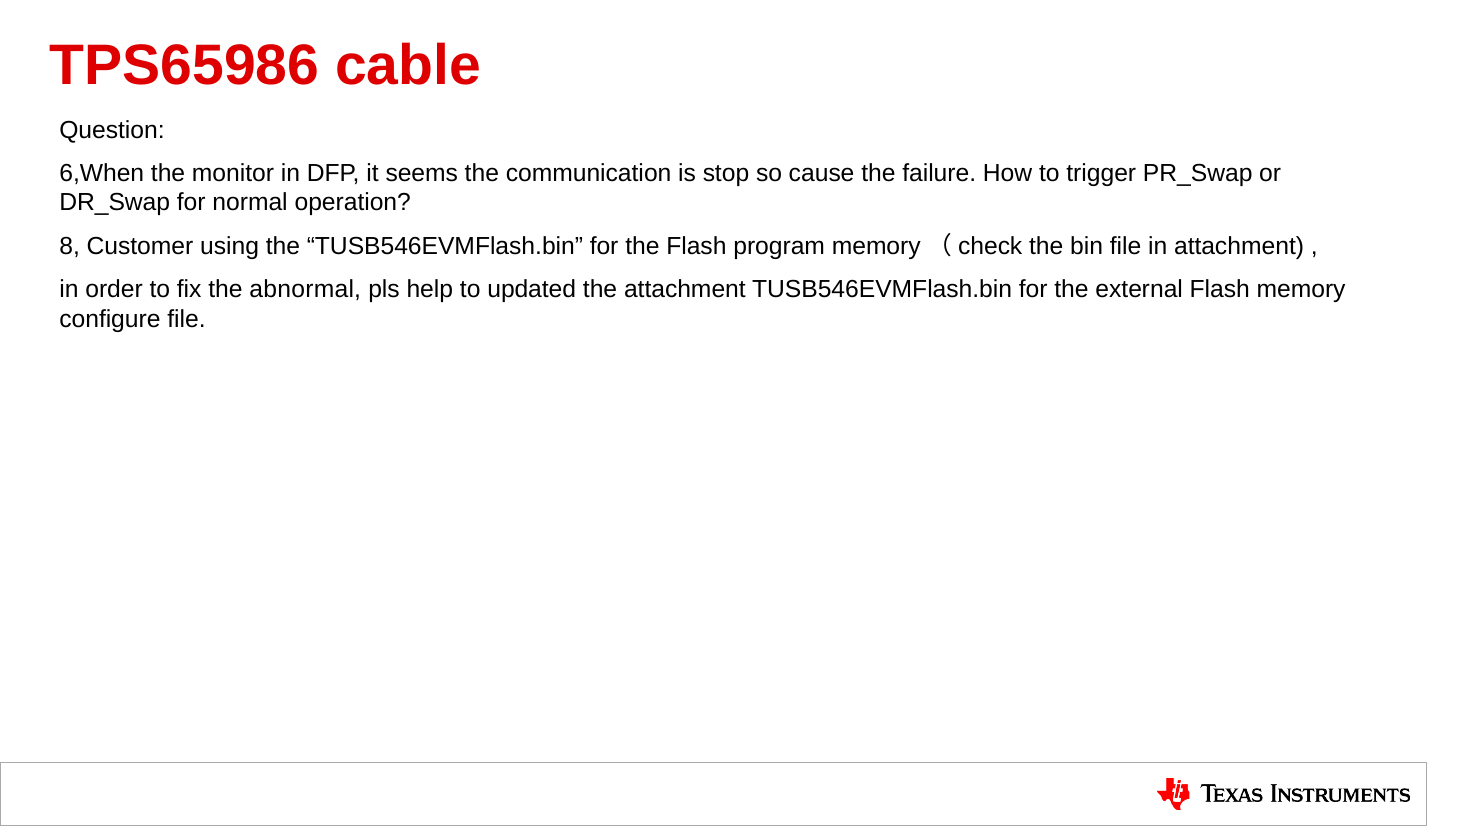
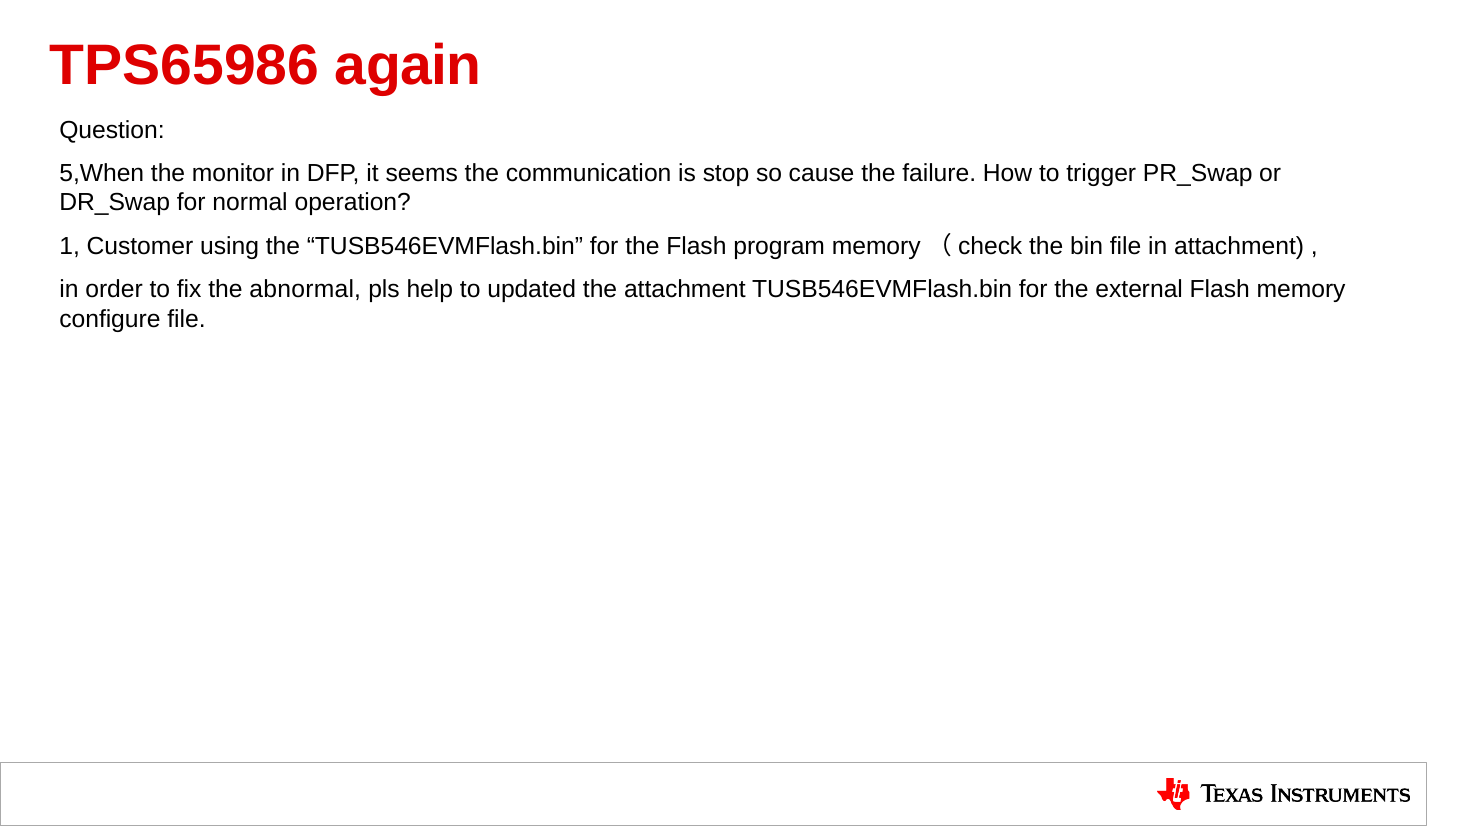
cable: cable -> again (408, 65)
6,When: 6,When -> 5,When (102, 173)
8: 8 -> 1 (70, 246)
